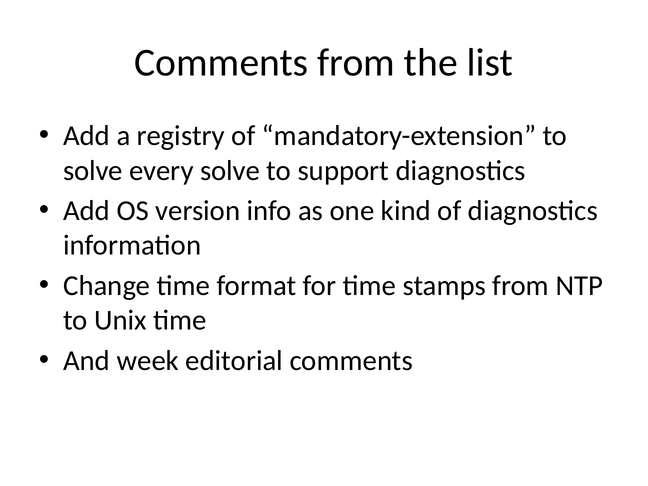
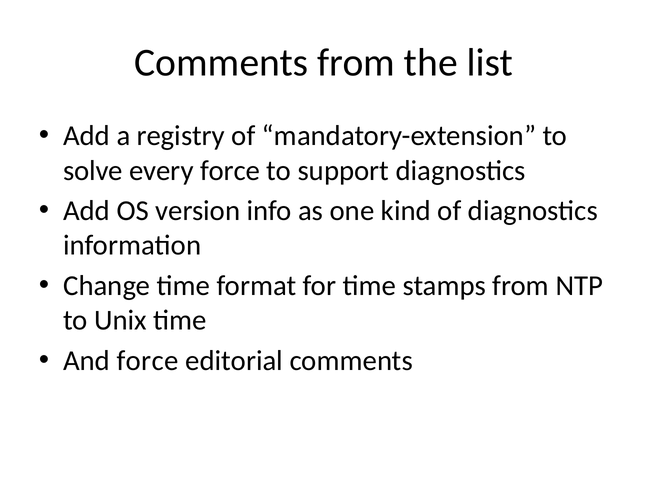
every solve: solve -> force (230, 171)
And week: week -> force (148, 361)
